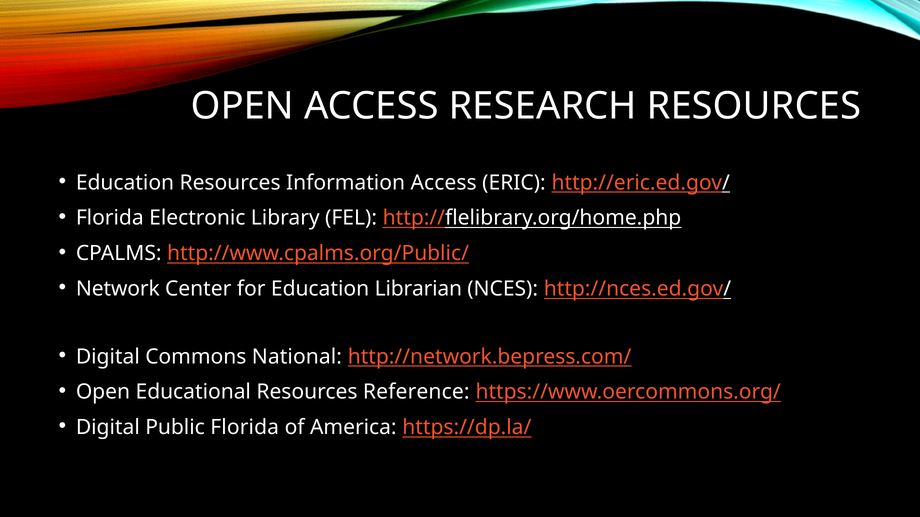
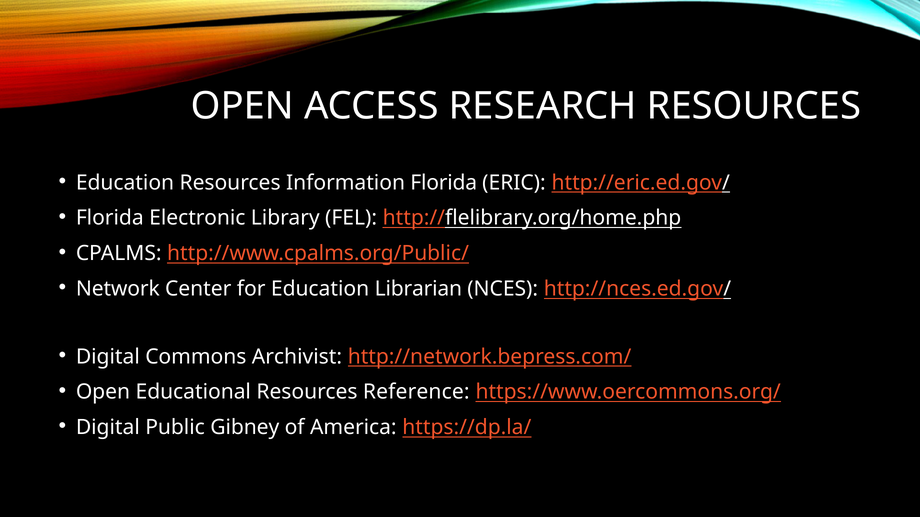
Information Access: Access -> Florida (444, 183)
National: National -> Archivist (297, 357)
Public Florida: Florida -> Gibney (245, 428)
